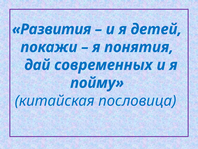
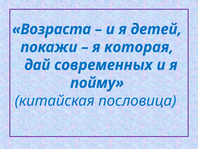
Развития: Развития -> Возраста (52, 29)
понятия: понятия -> которая (139, 47)
